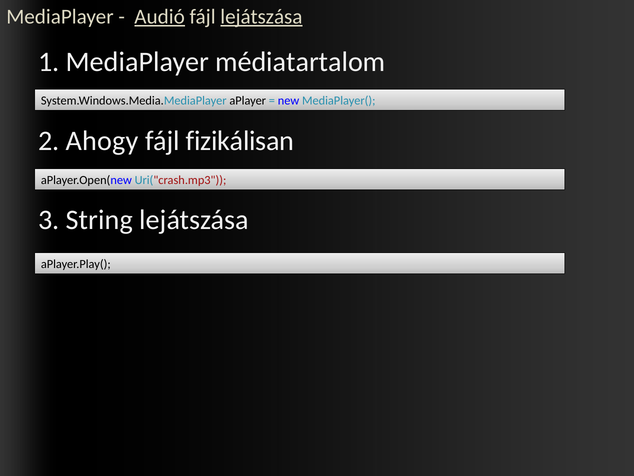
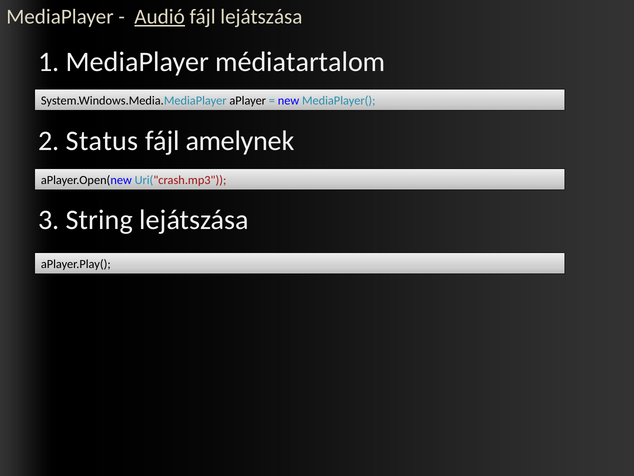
lejátszása underline: present -> none (261, 17)
Ahogy: Ahogy -> Status (102, 141)
fizikálisan: fizikálisan -> amelynek (240, 141)
